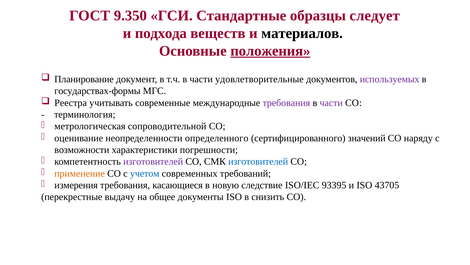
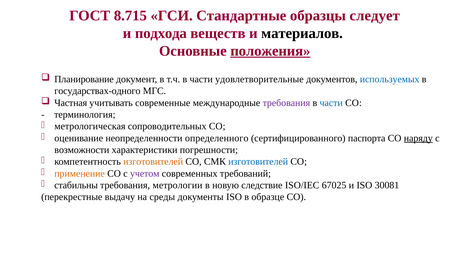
9.350: 9.350 -> 8.715 (130, 16)
используемых colour: purple -> blue (390, 79)
государствах-формы: государствах-формы -> государствах-одного (97, 91)
Реестра: Реестра -> Частная (71, 103)
части colour: purple -> blue (331, 103)
сопроводительной: сопроводительной -> сопроводительных (167, 126)
значений: значений -> паспорта (367, 138)
наряду underline: none -> present (418, 138)
изготовителей colour: purple -> orange (153, 161)
учетом colour: blue -> purple (145, 173)
измерения: измерения -> стабильны (76, 185)
касающиеся: касающиеся -> метрологии (178, 185)
93395: 93395 -> 67025 (334, 185)
43705: 43705 -> 30081 (387, 185)
общее: общее -> среды (162, 197)
снизить: снизить -> образце (268, 197)
